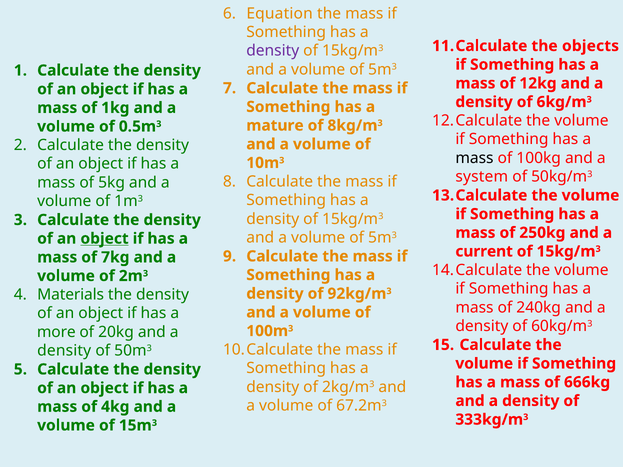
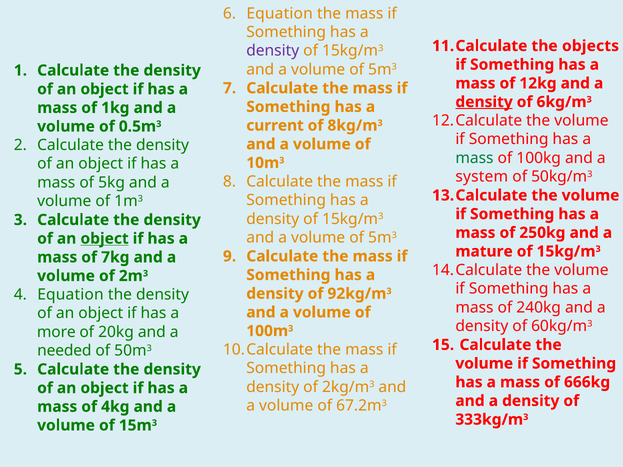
density underline: none -> present (484, 102)
mature: mature -> current (275, 126)
mass colour: black -> green (474, 158)
current: current -> mature (484, 252)
Materials: Materials -> Equation (70, 295)
density: density -> needed (64, 351)
